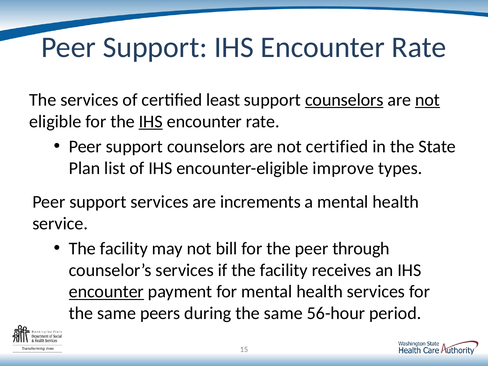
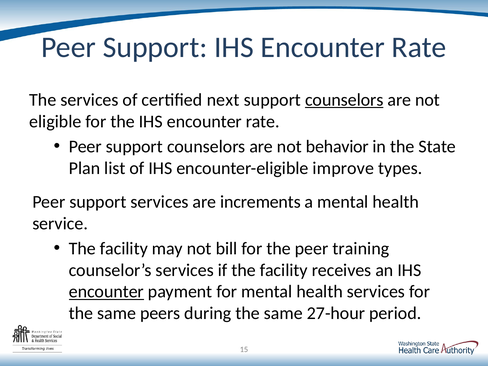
least: least -> next (223, 100)
not underline: present -> none (428, 100)
IHS underline: present -> none (151, 121)
not certified: certified -> behavior (337, 147)
through: through -> training (361, 249)
56-hour: 56-hour -> 27-hour (336, 313)
